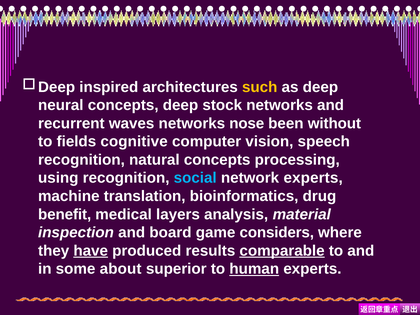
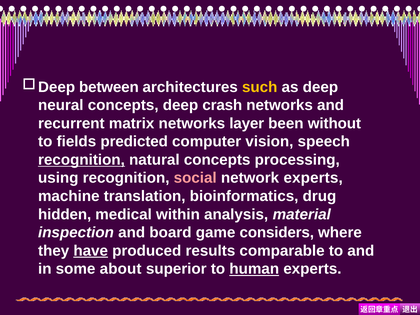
inspired: inspired -> between (109, 87)
stock: stock -> crash (222, 105)
waves: waves -> matrix (132, 123)
nose: nose -> layer (247, 123)
cognitive: cognitive -> predicted (134, 142)
recognition underline: none -> present (81, 160)
social colour: light blue -> pink (195, 178)
benefit: benefit -> hidden (65, 214)
layers: layers -> within (178, 214)
comparable underline: present -> none (282, 251)
